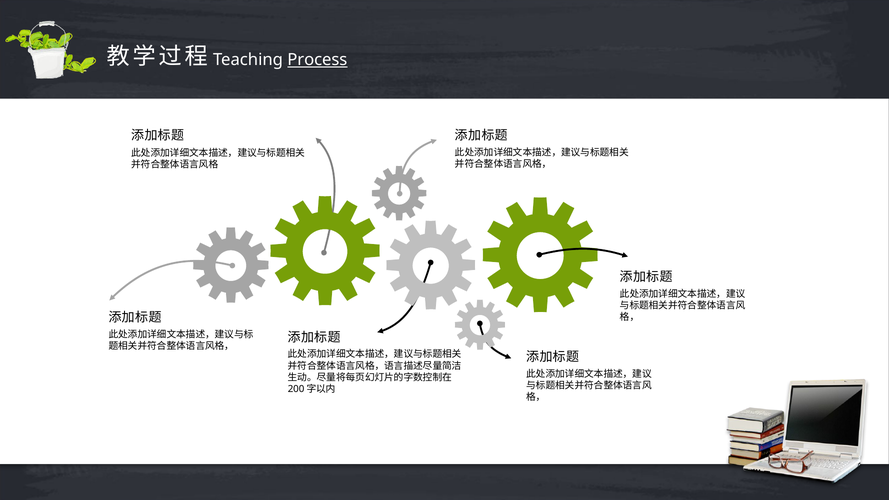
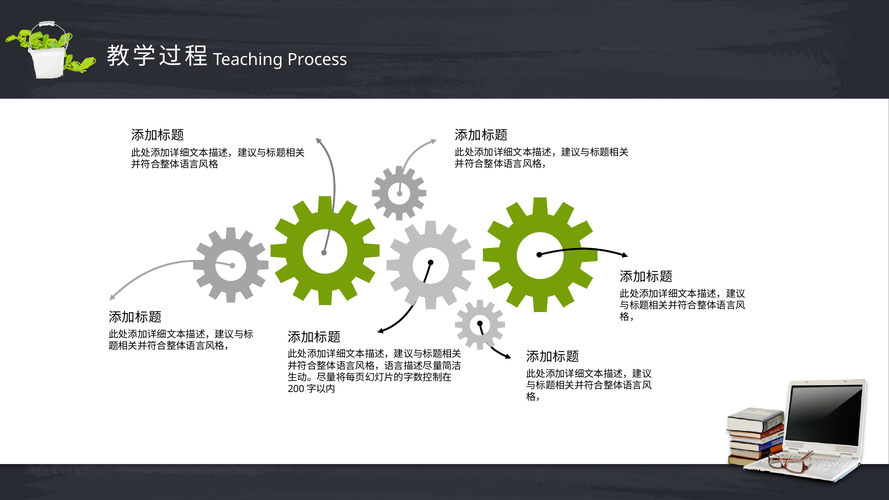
Process underline: present -> none (317, 60)
